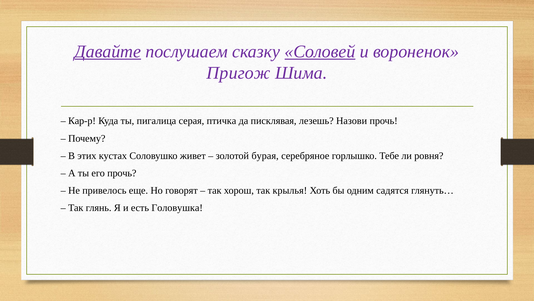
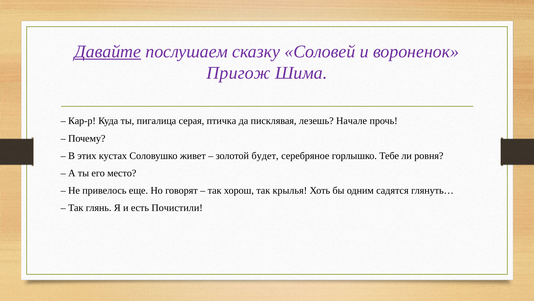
Соловей underline: present -> none (320, 51)
Назови: Назови -> Начале (352, 121)
бурая: бурая -> будет (265, 155)
его прочь: прочь -> место (122, 173)
Головушка: Головушка -> Почистили (177, 208)
